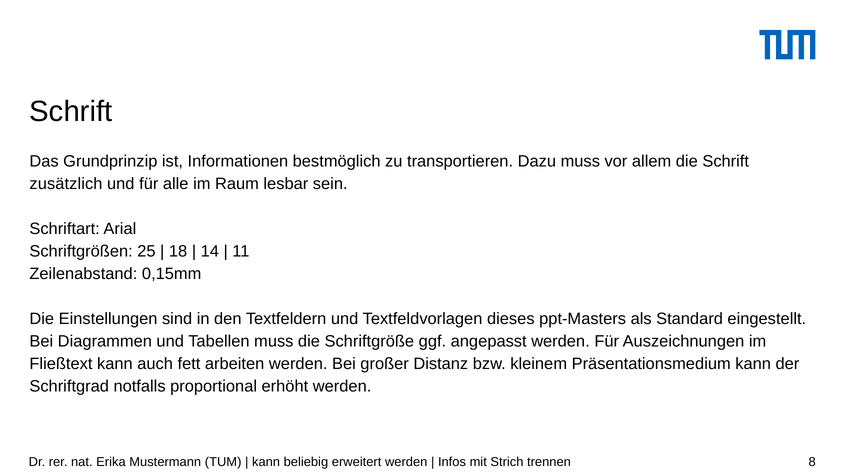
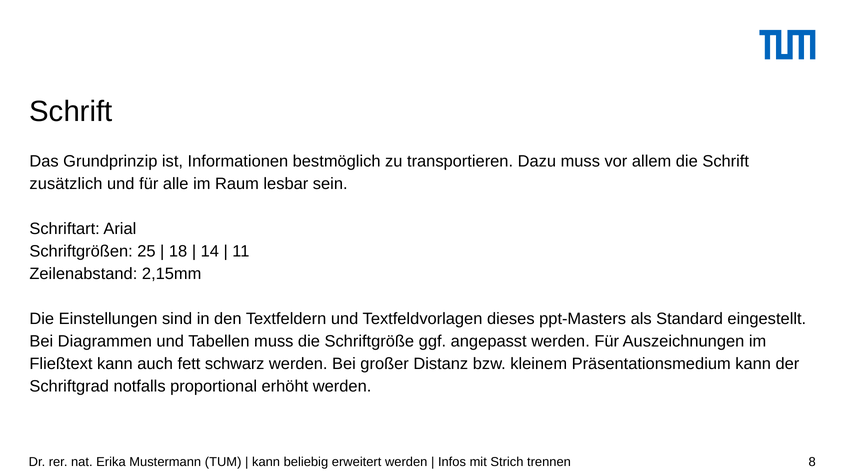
0,15mm: 0,15mm -> 2,15mm (172, 274)
arbeiten: arbeiten -> schwarz (235, 364)
